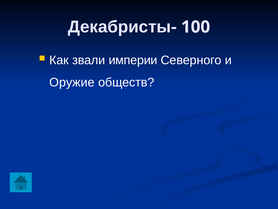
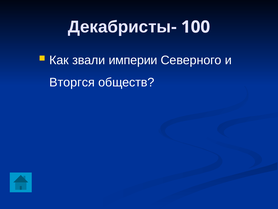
Оружие: Оружие -> Вторгся (72, 82)
